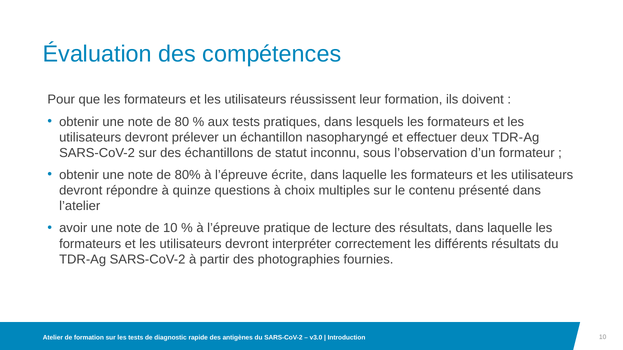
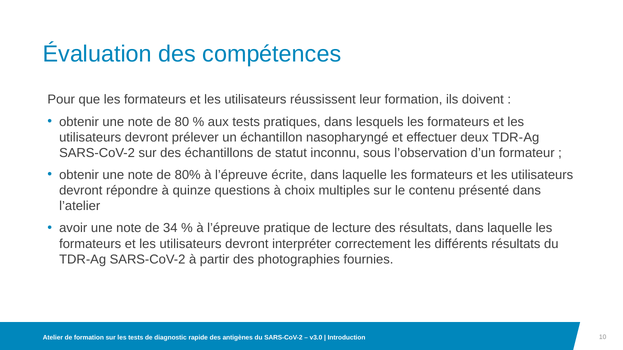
de 10: 10 -> 34 (170, 228)
